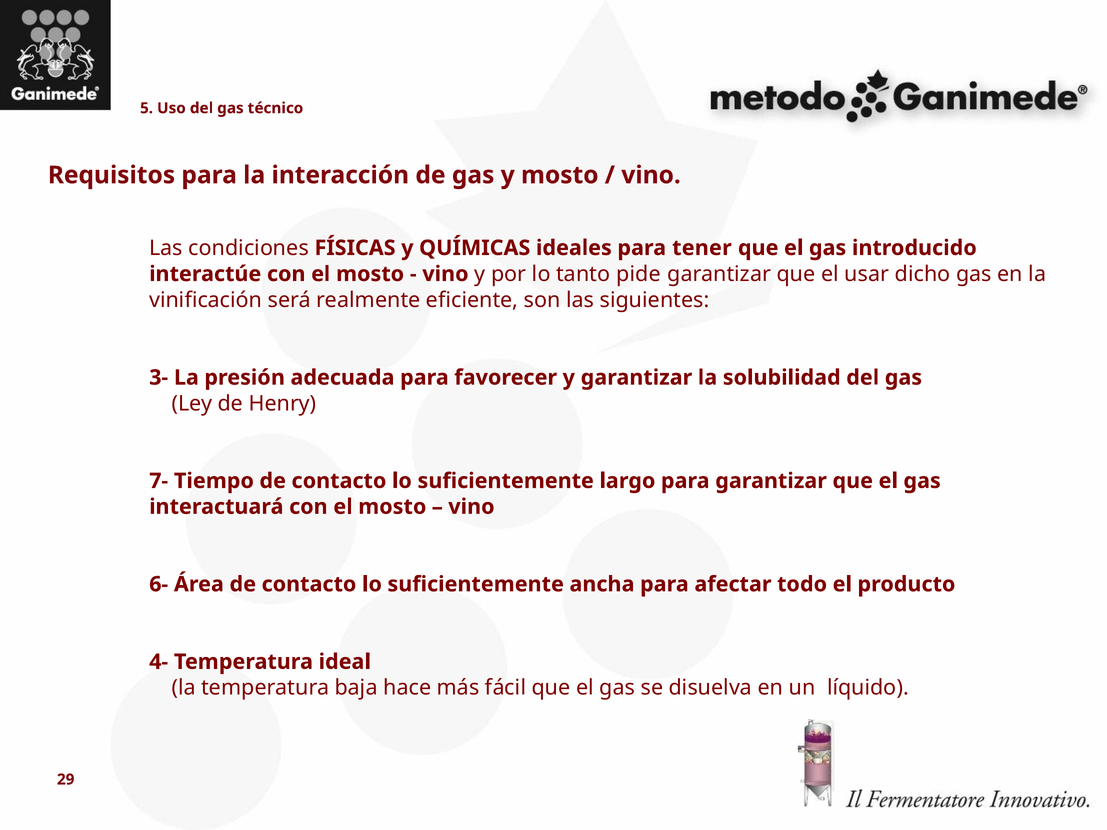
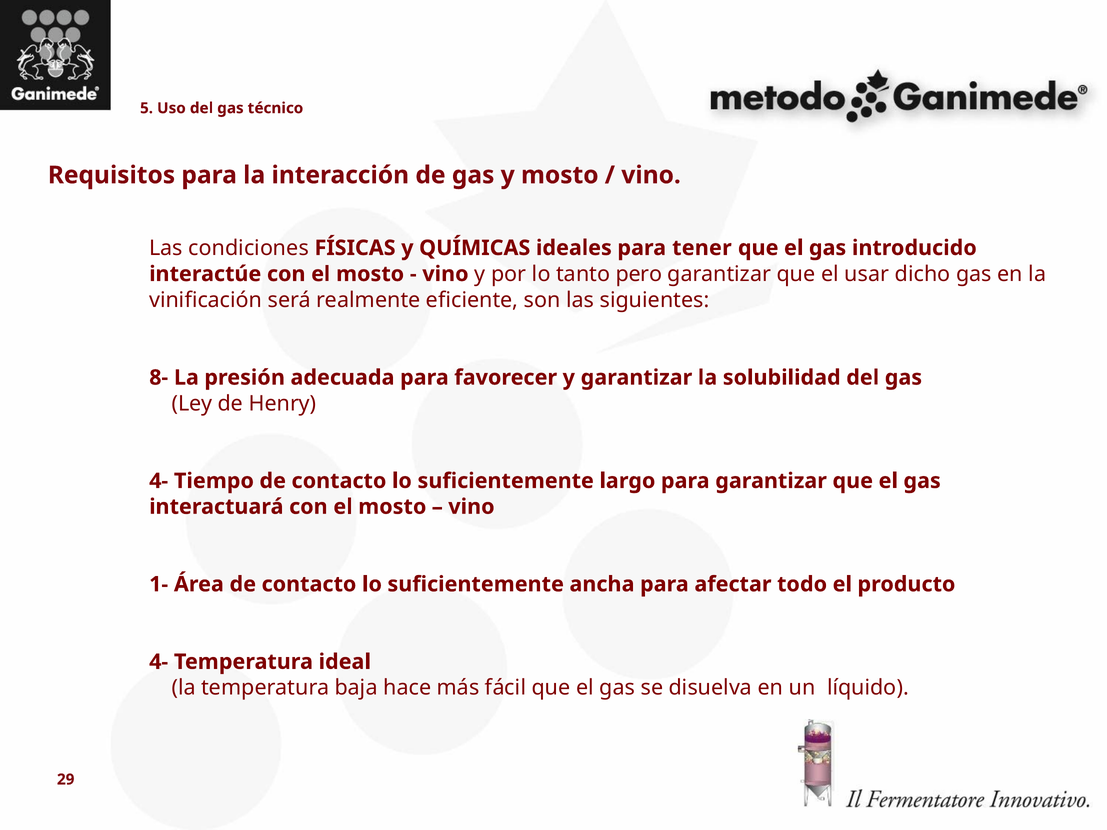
pide: pide -> pero (639, 274)
3-: 3- -> 8- (159, 378)
7-: 7- -> 4- (159, 481)
6-: 6- -> 1- (159, 584)
